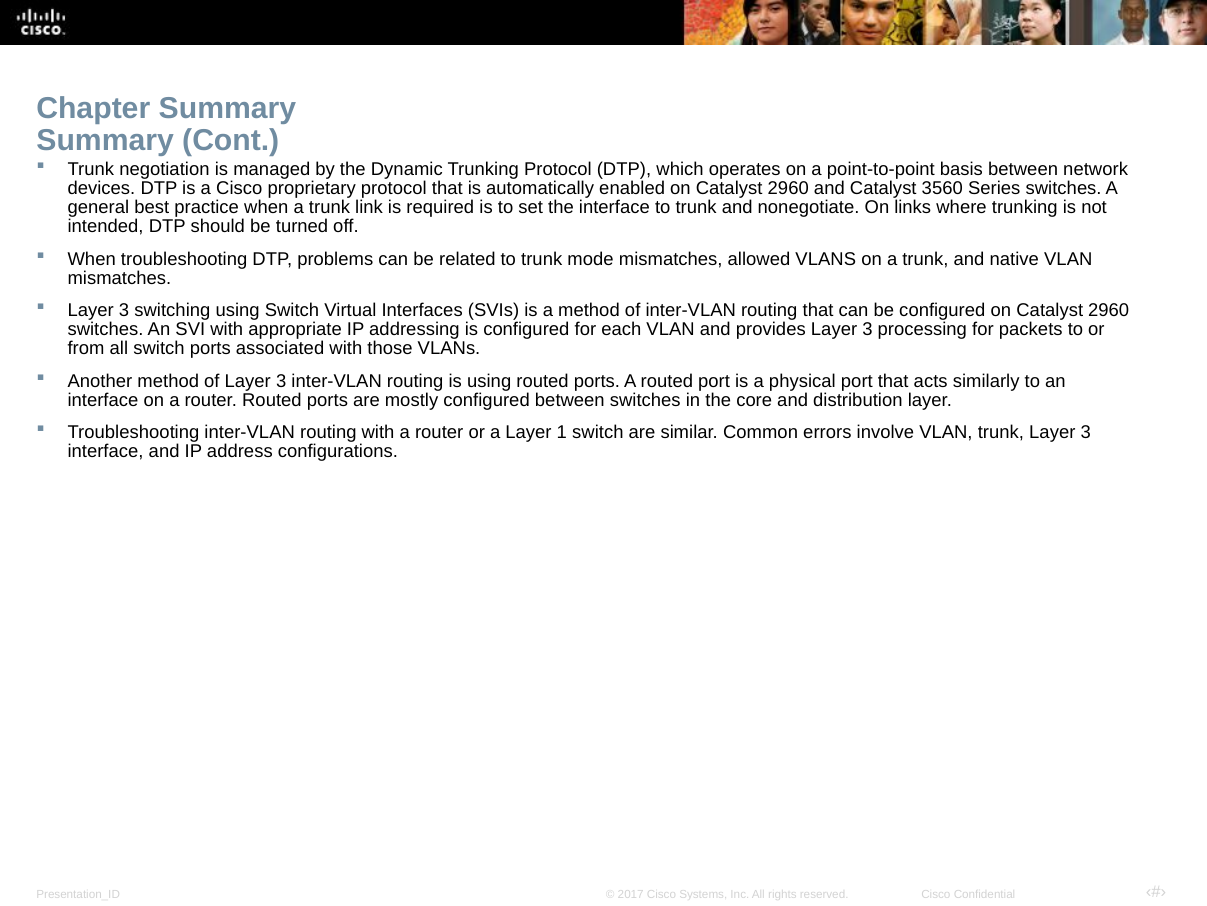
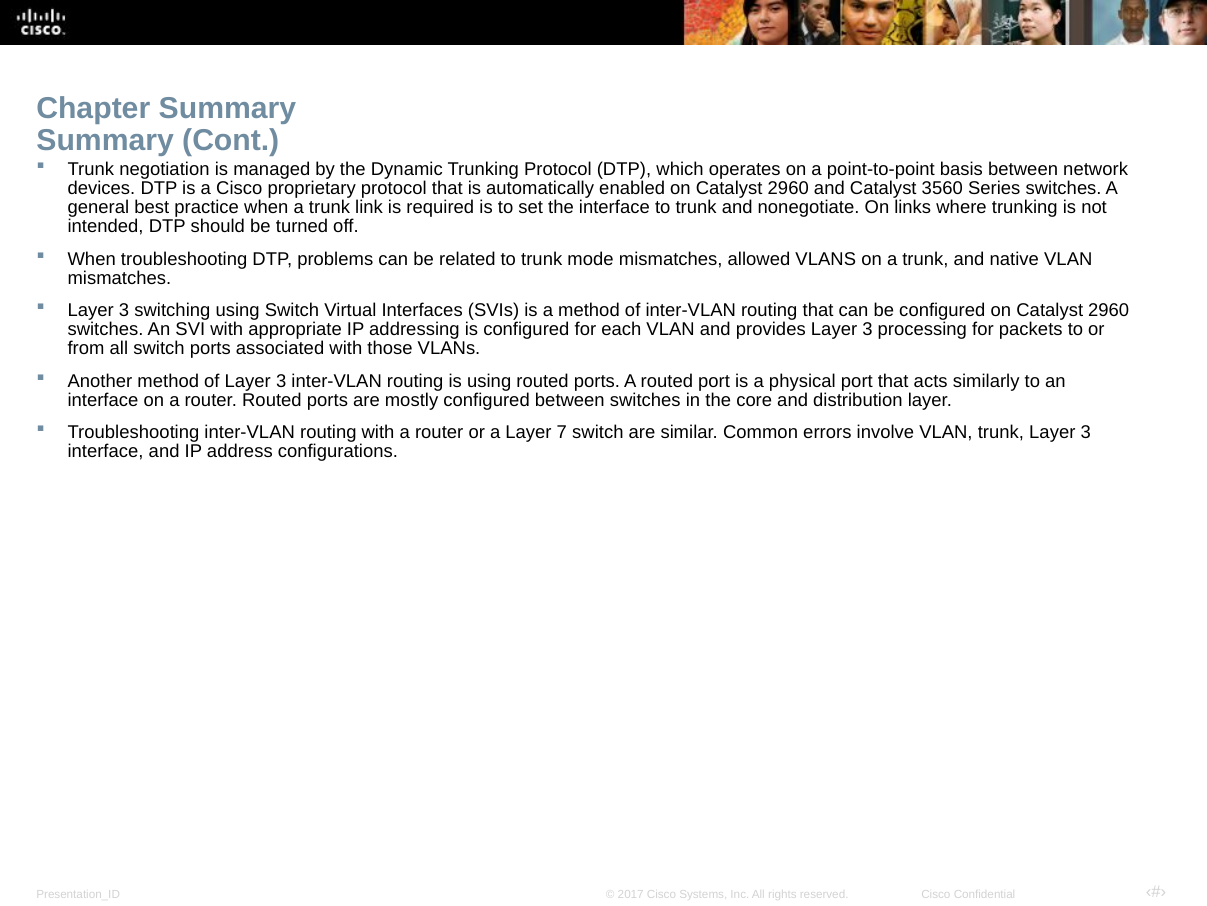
1: 1 -> 7 (562, 432)
